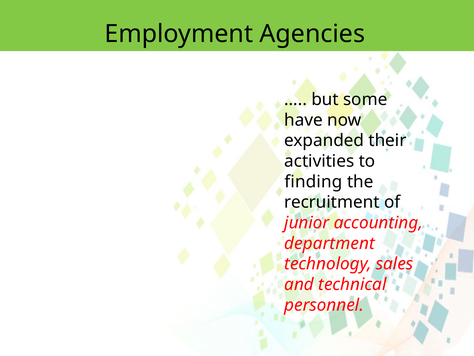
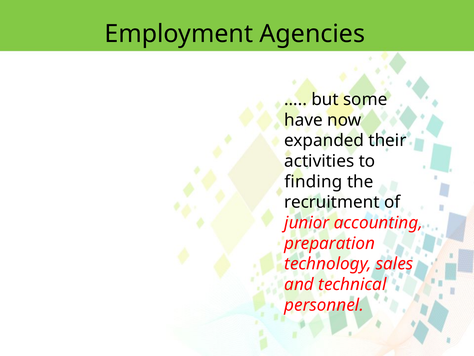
department: department -> preparation (330, 243)
